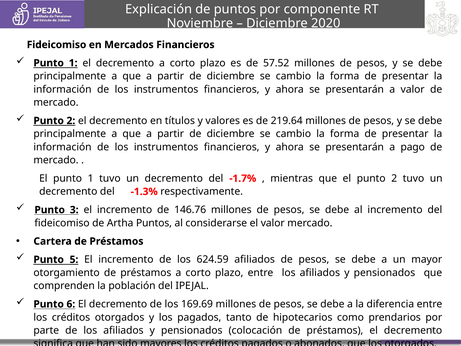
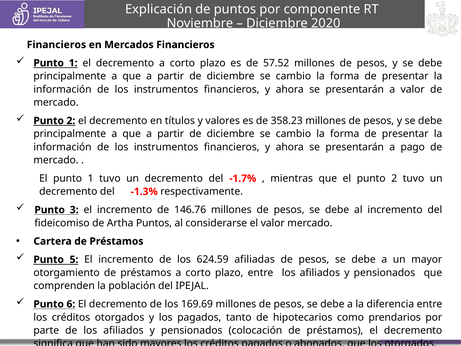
Fideicomiso: Fideicomiso -> Financieros (56, 45)
219.64: 219.64 -> 358.23 (287, 121)
624.59 afiliados: afiliados -> afiliadas (255, 259)
